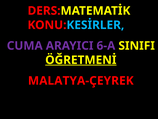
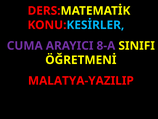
6-A: 6-A -> 8-A (106, 46)
ÖĞRETMENİ underline: present -> none (81, 60)
MALATYA-ÇEYREK: MALATYA-ÇEYREK -> MALATYA-YAZILIP (81, 80)
